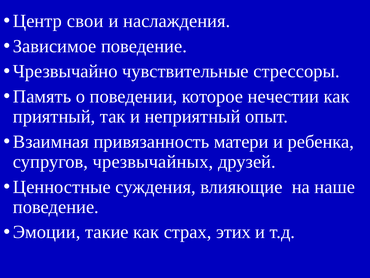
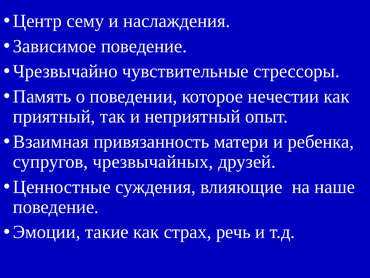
свои: свои -> сему (85, 21)
этих: этих -> речь (233, 232)
